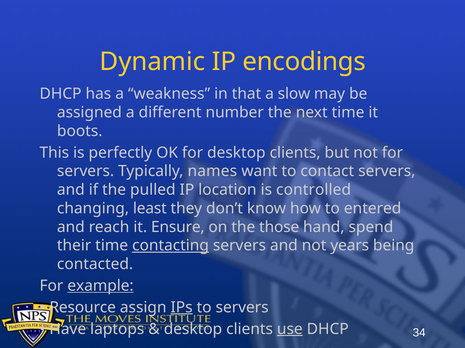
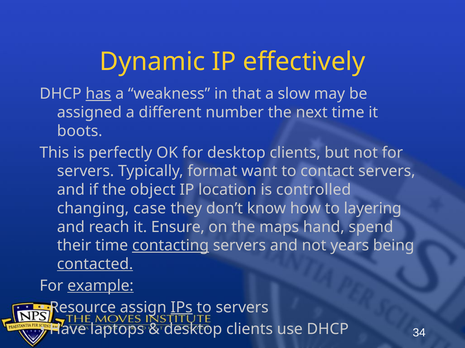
encodings: encodings -> effectively (304, 62)
has underline: none -> present (98, 94)
names: names -> format (212, 172)
pulled: pulled -> object (153, 190)
least: least -> case (150, 209)
entered: entered -> layering (373, 209)
those: those -> maps (279, 227)
contacted underline: none -> present (95, 265)
use underline: present -> none (290, 330)
